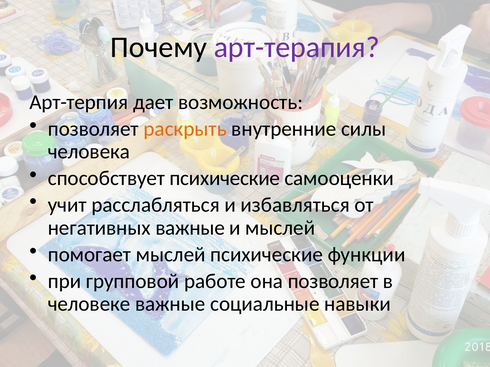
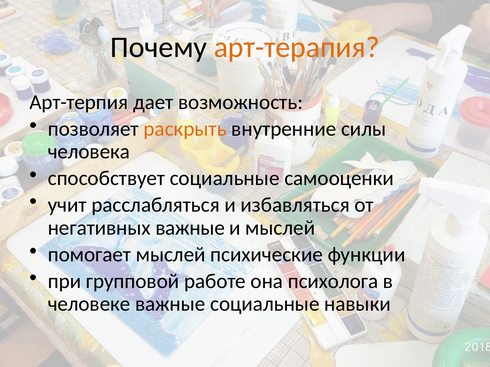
арт-терапия colour: purple -> orange (297, 47)
способствует психические: психические -> социальные (225, 179)
она позволяет: позволяет -> психолога (333, 282)
